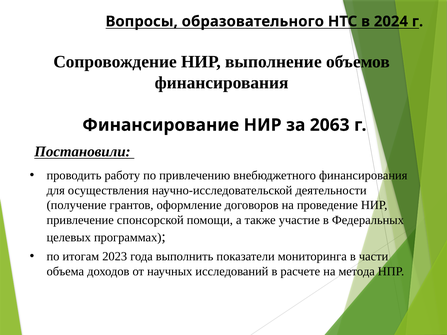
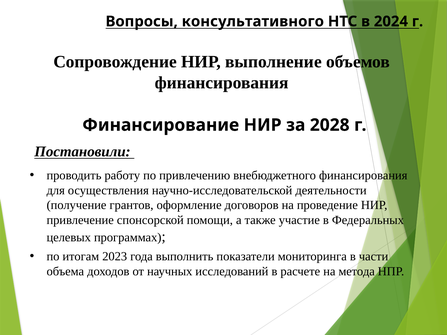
образовательного: образовательного -> консультативного (253, 21)
2063: 2063 -> 2028 (330, 125)
